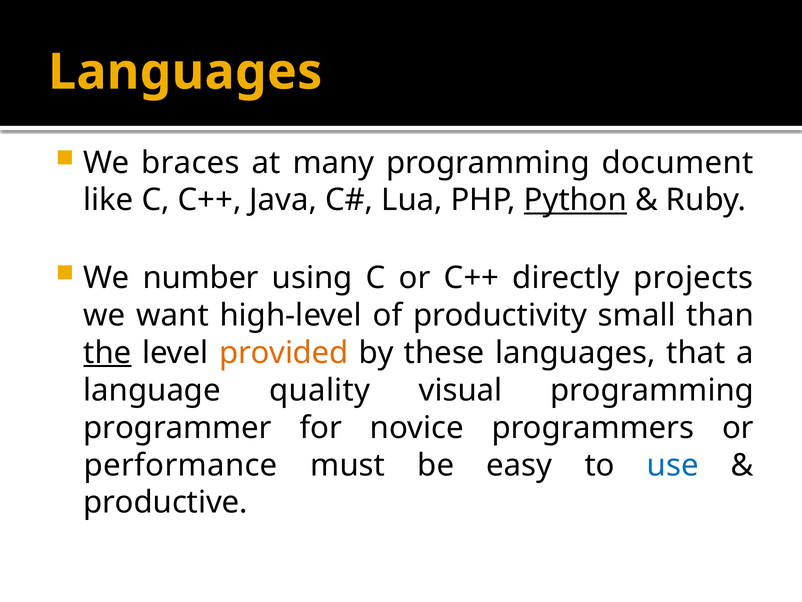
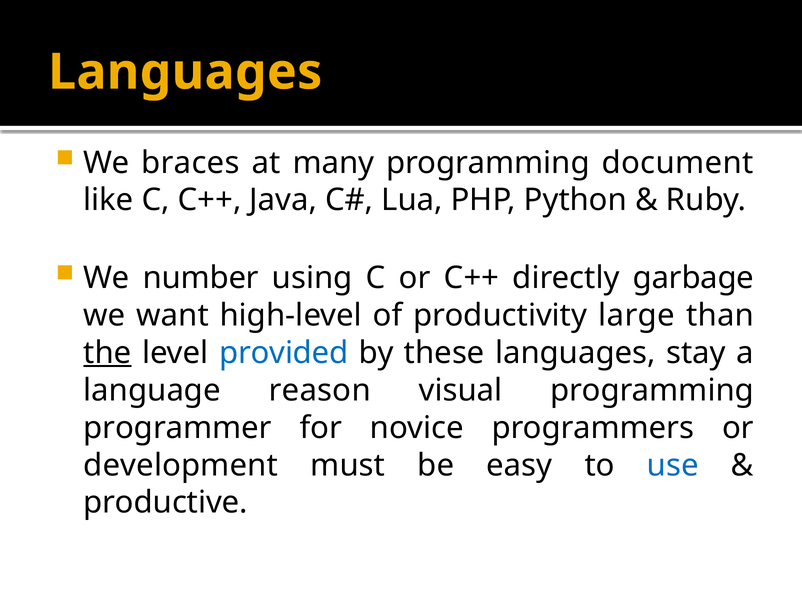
Python underline: present -> none (575, 200)
projects: projects -> garbage (693, 278)
small: small -> large (637, 315)
provided colour: orange -> blue (284, 352)
that: that -> stay (696, 352)
quality: quality -> reason (320, 390)
performance: performance -> development (181, 465)
